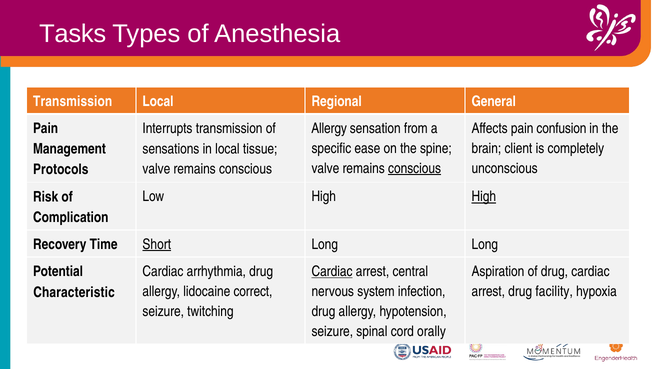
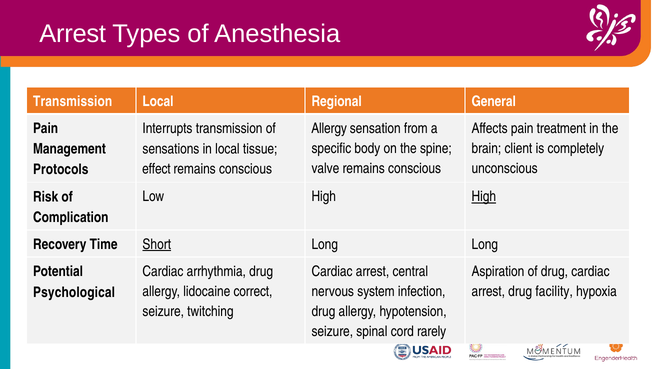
Tasks: Tasks -> Arrest (73, 34)
confusion: confusion -> treatment (561, 128)
ease: ease -> body (367, 148)
conscious underline: present -> none (415, 168)
valve: valve -> effect (156, 169)
Cardiac underline: present -> none (332, 271)
Characteristic: Characteristic -> Psychological (74, 292)
orally: orally -> rarely (432, 332)
